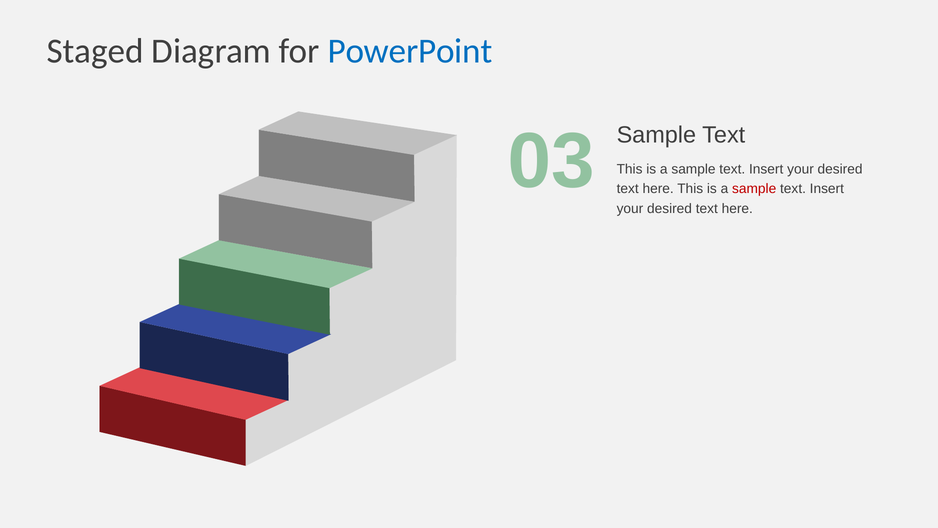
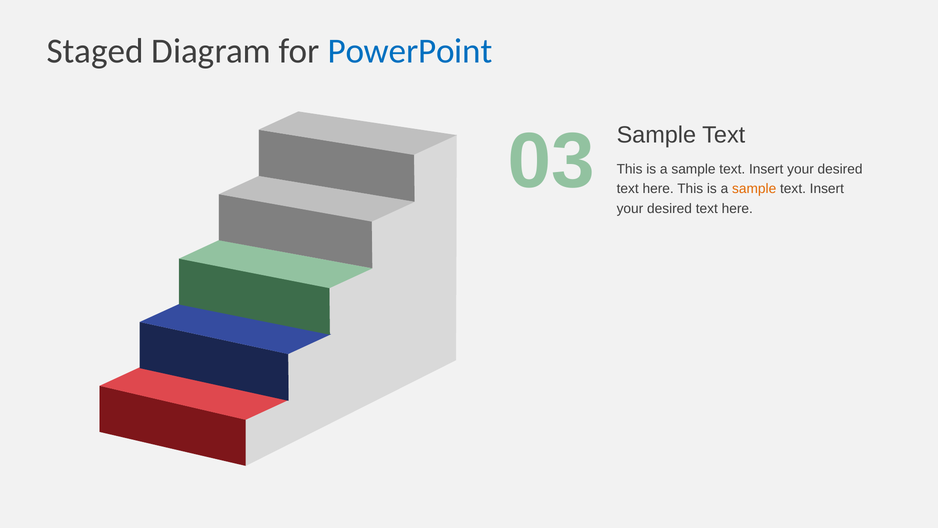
sample colour: red -> orange (754, 189)
